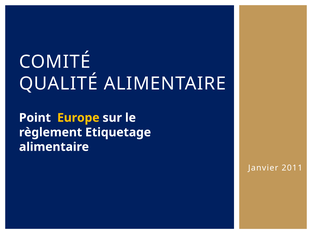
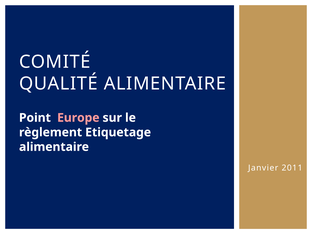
Europe colour: yellow -> pink (78, 118)
